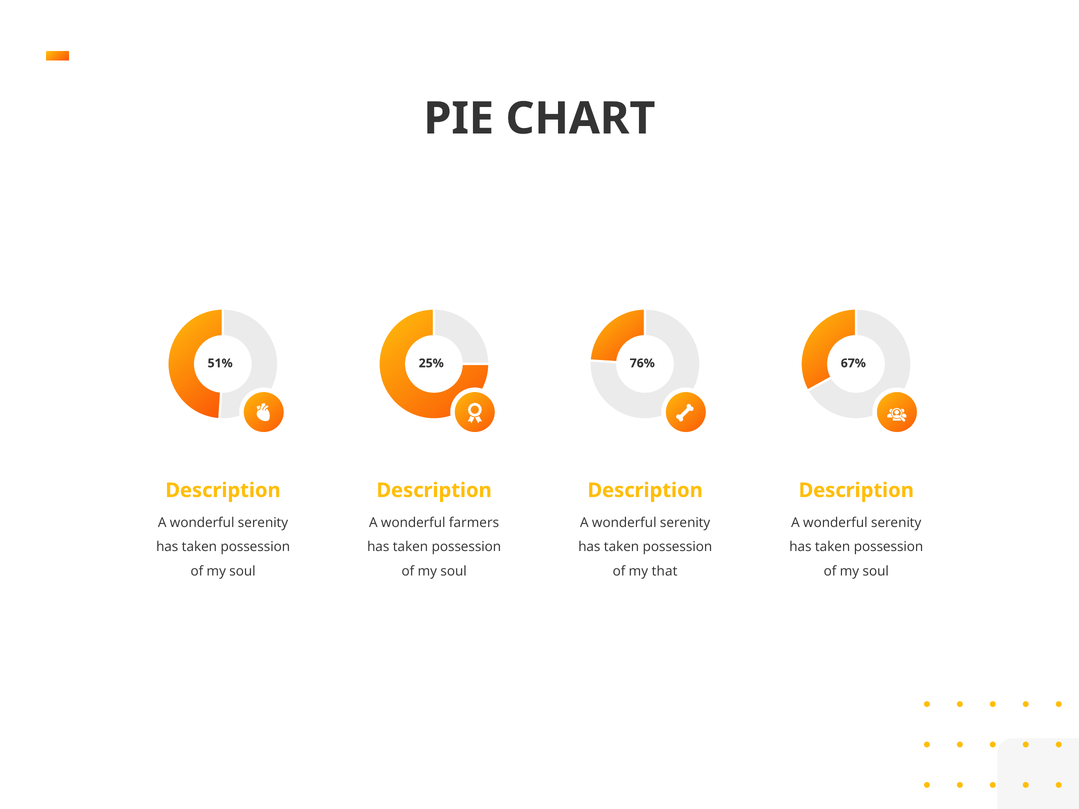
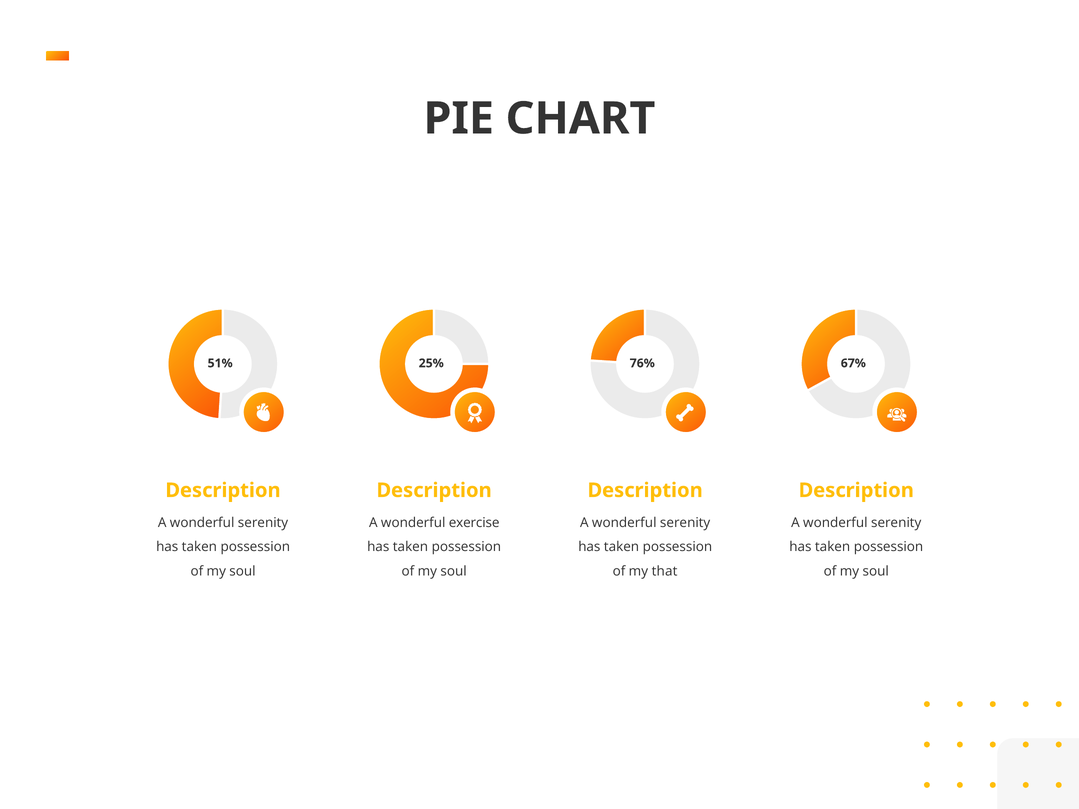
farmers: farmers -> exercise (474, 523)
